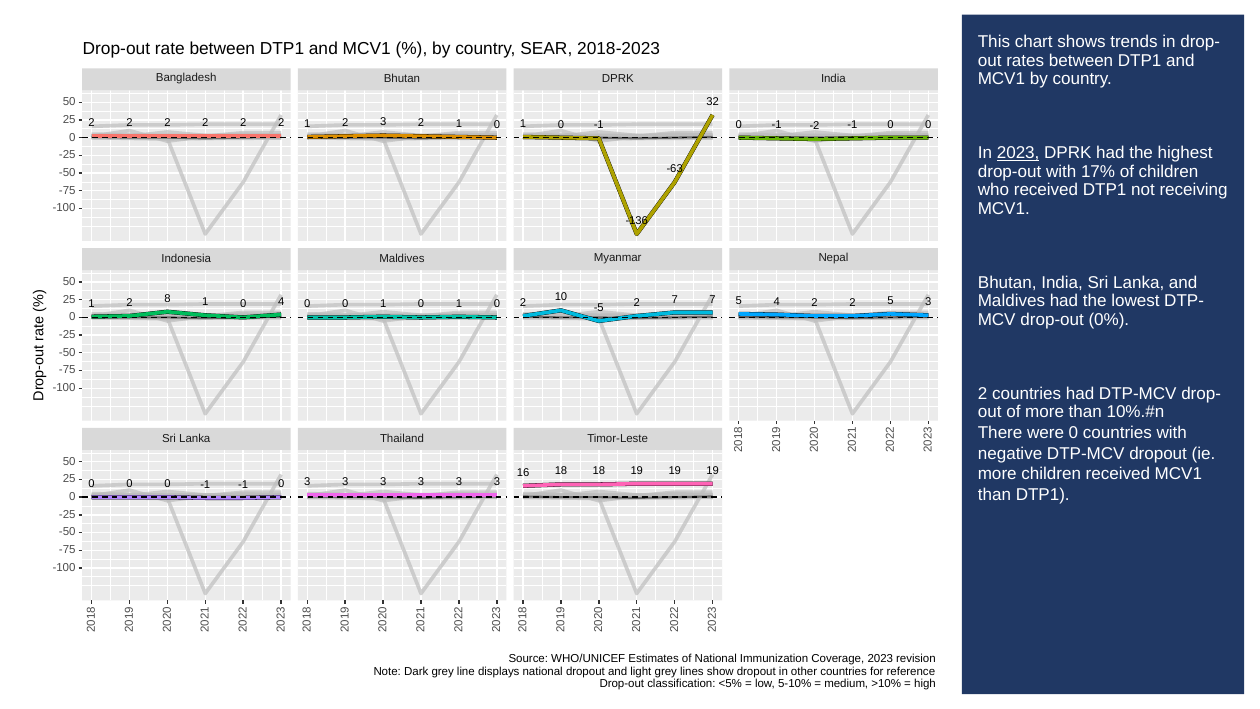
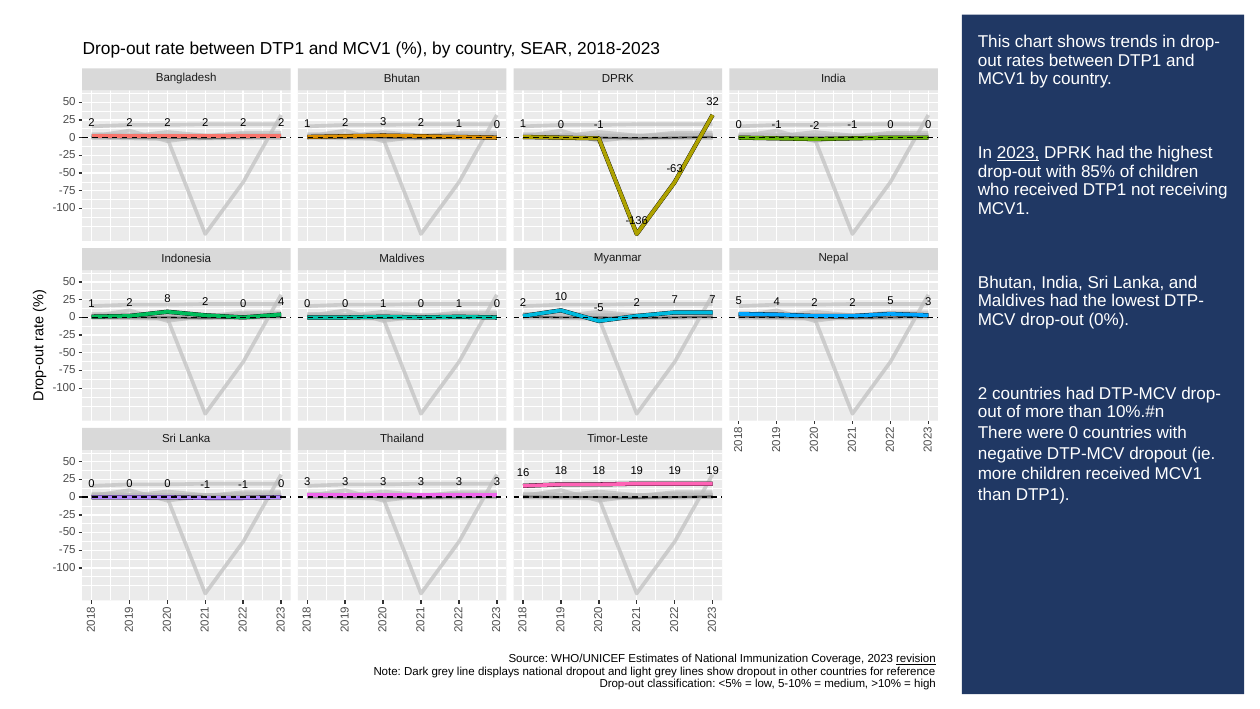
17%: 17% -> 85% (1098, 172)
2 8 1: 1 -> 2 (205, 302)
revision underline: none -> present (916, 659)
